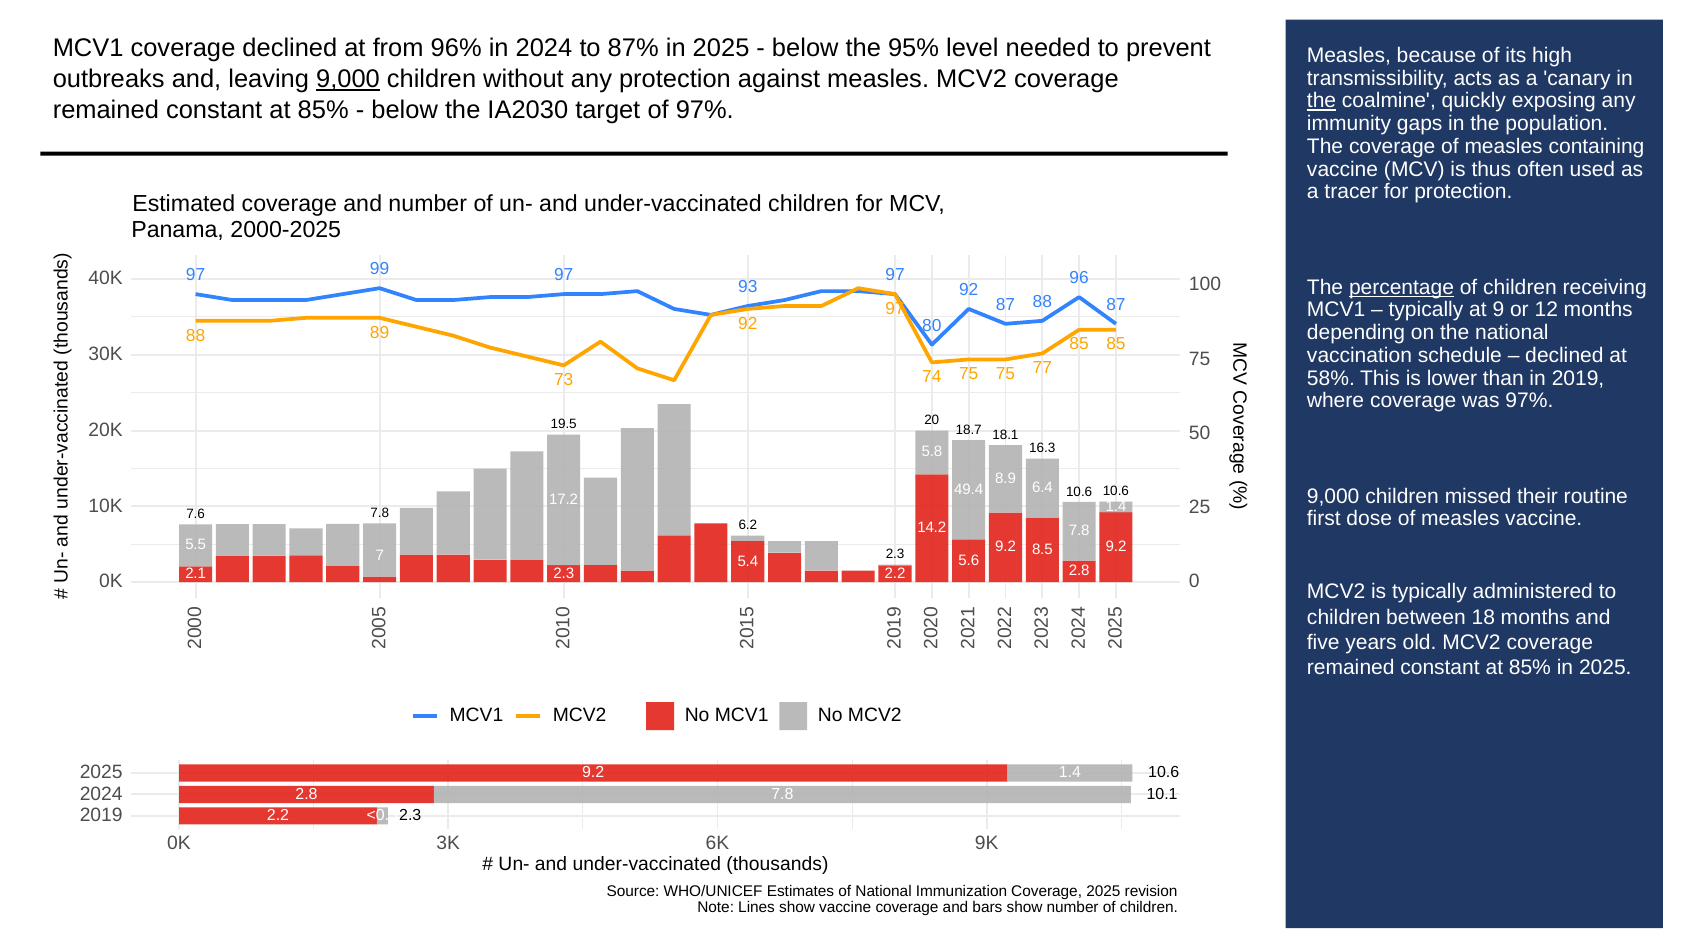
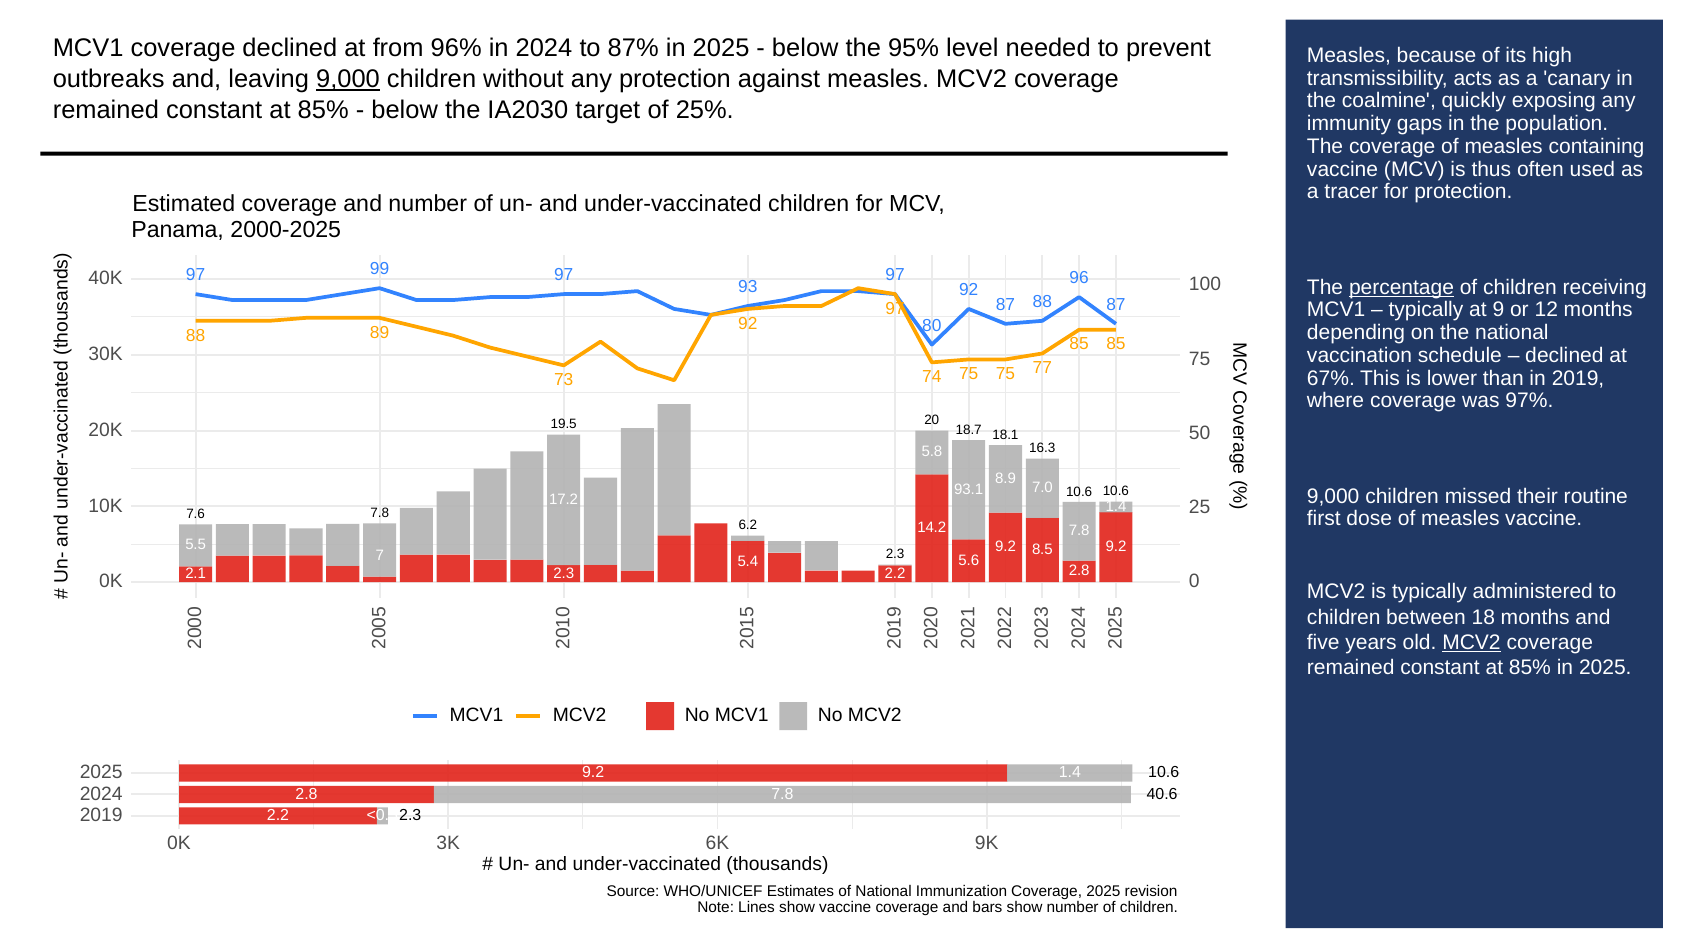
the underline: present -> none (1322, 101)
of 97%: 97% -> 25% (705, 110)
58%: 58% -> 67% (1331, 378)
6.4: 6.4 -> 7.0 (1042, 487)
49.4: 49.4 -> 93.1 (969, 489)
MCV2 underline: none -> present (1471, 642)
10.1: 10.1 -> 40.6 (1162, 793)
